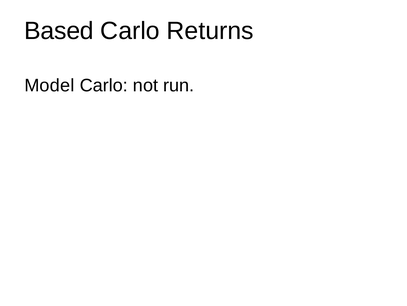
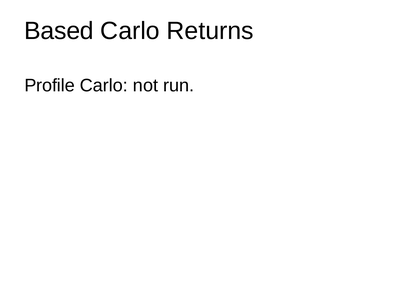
Model: Model -> Profile (50, 85)
